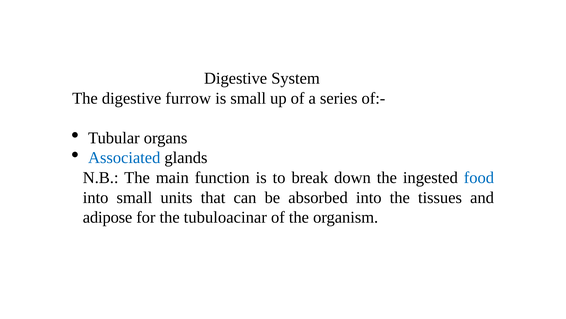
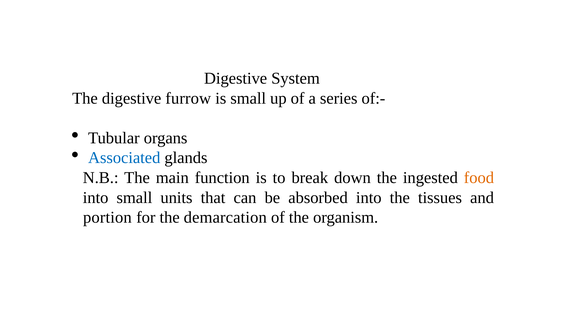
food colour: blue -> orange (479, 177)
adipose: adipose -> portion (107, 217)
tubuloacinar: tubuloacinar -> demarcation (225, 217)
